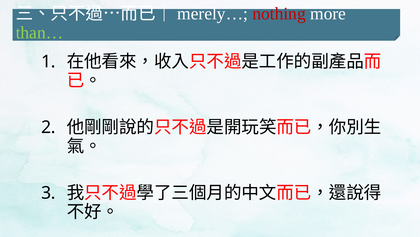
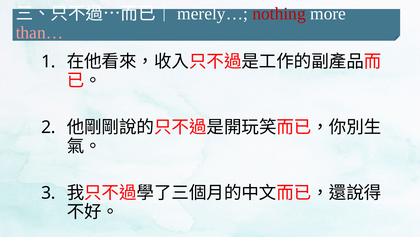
than… colour: light green -> pink (39, 33)
